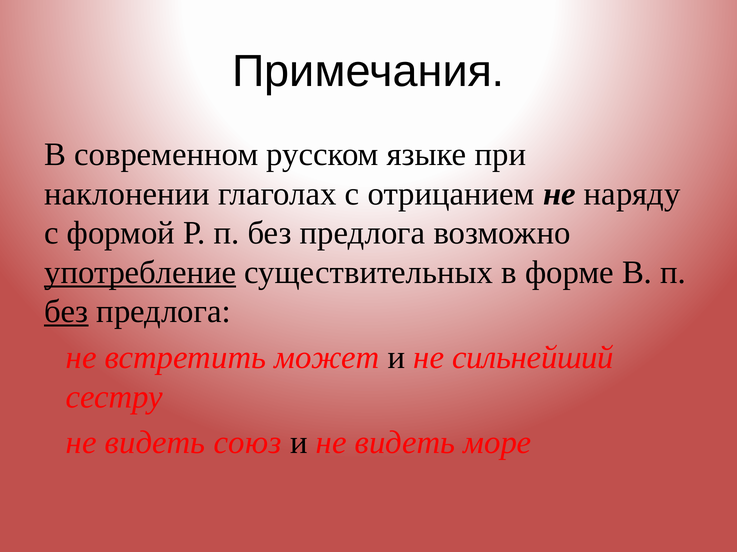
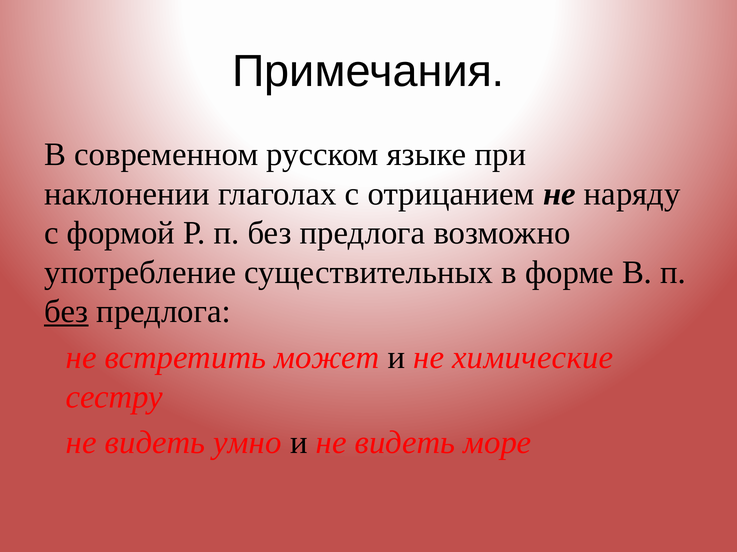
употребление underline: present -> none (140, 273)
сильнейший: сильнейший -> химические (533, 358)
союз: союз -> умно (248, 443)
